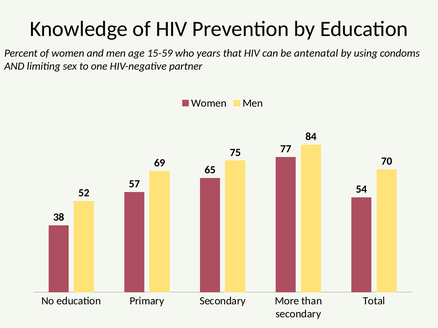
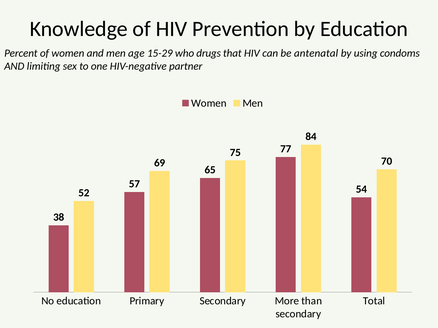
15-59: 15-59 -> 15-29 (160, 53)
years: years -> drugs (209, 53)
